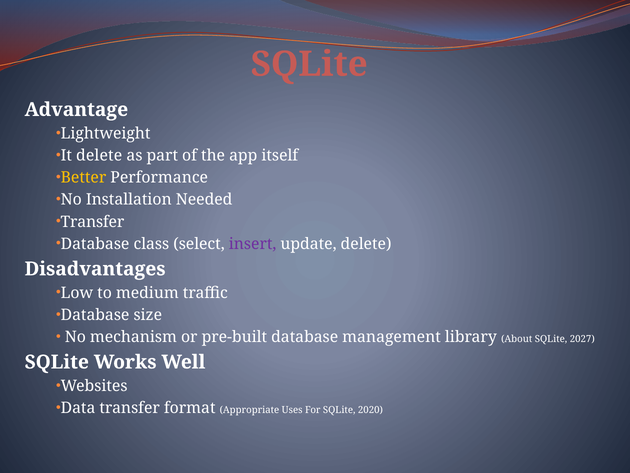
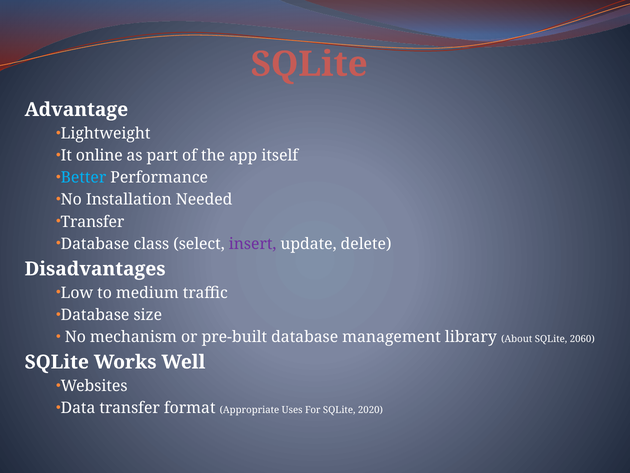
It delete: delete -> online (99, 155)
Better colour: yellow -> light blue (84, 177)
2027: 2027 -> 2060 (582, 339)
